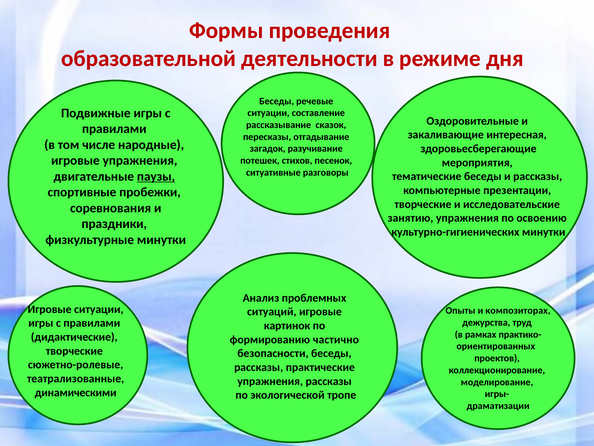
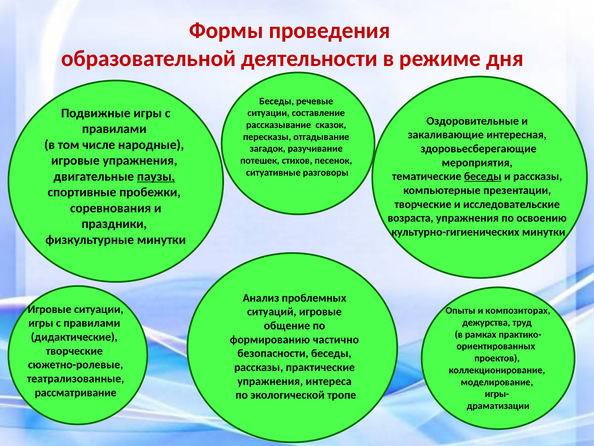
беседы underline: none -> present (483, 176)
занятию: занятию -> возраста (411, 218)
картинок: картинок -> общение (287, 325)
упражнения рассказы: рассказы -> интереса (329, 381)
динамическими: динамическими -> рассматривание (76, 392)
